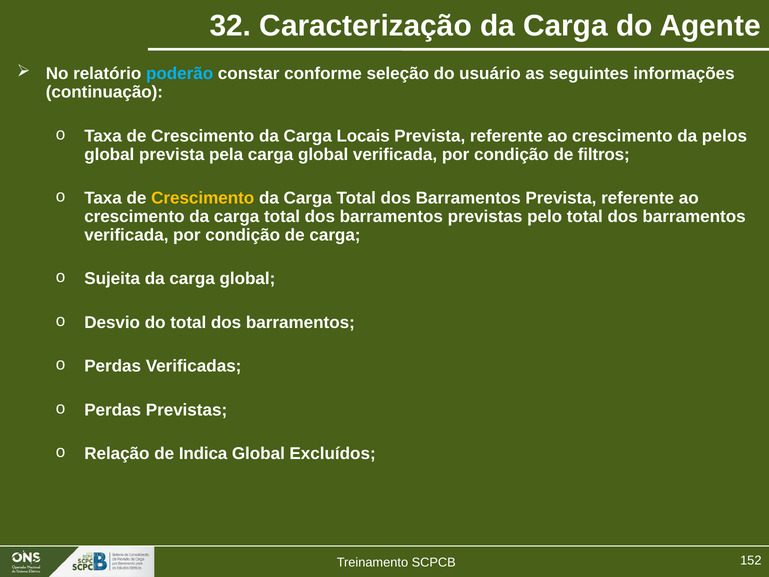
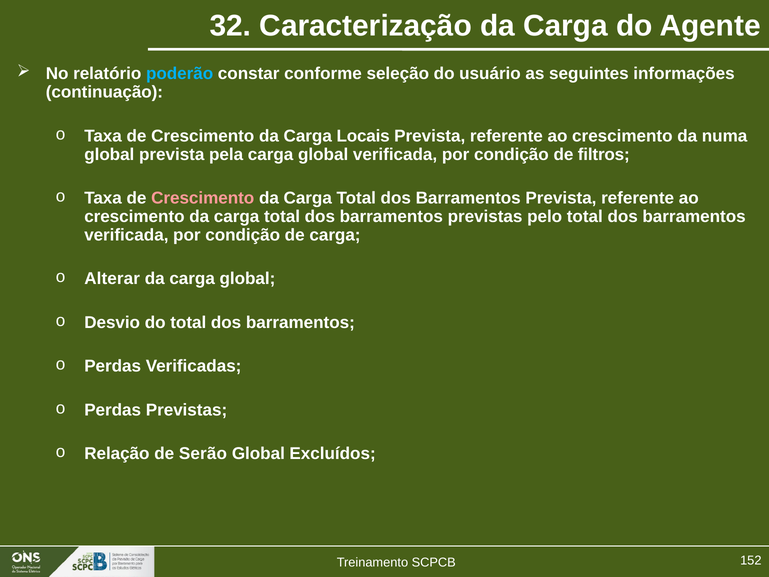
pelos: pelos -> numa (725, 136)
Crescimento colour: yellow -> pink (203, 198)
Sujeita: Sujeita -> Alterar (112, 279)
Indica: Indica -> Serão (203, 454)
